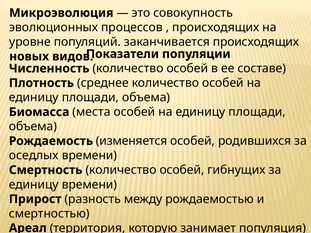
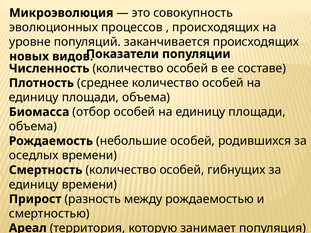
места: места -> отбор (92, 112)
изменяется: изменяется -> небольшие (132, 141)
